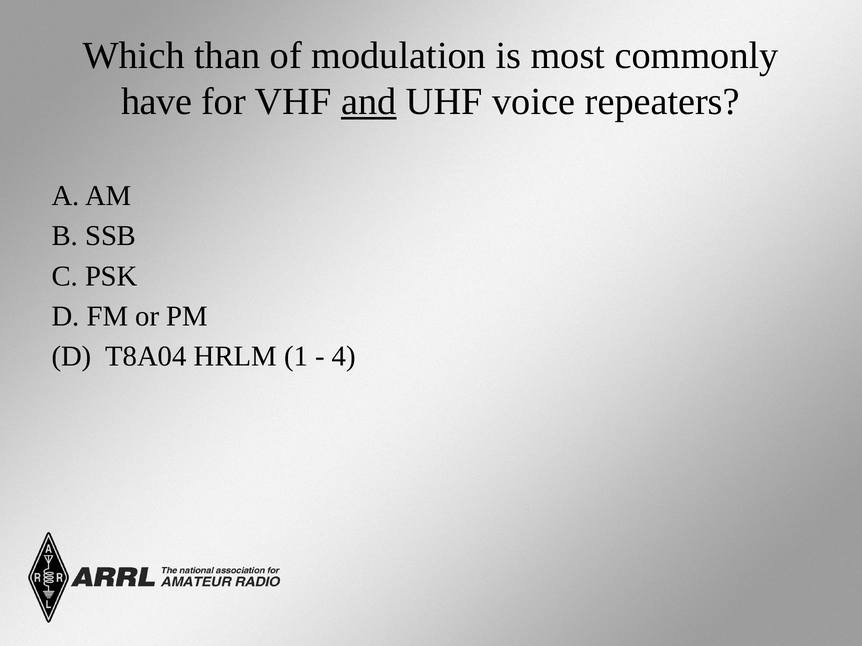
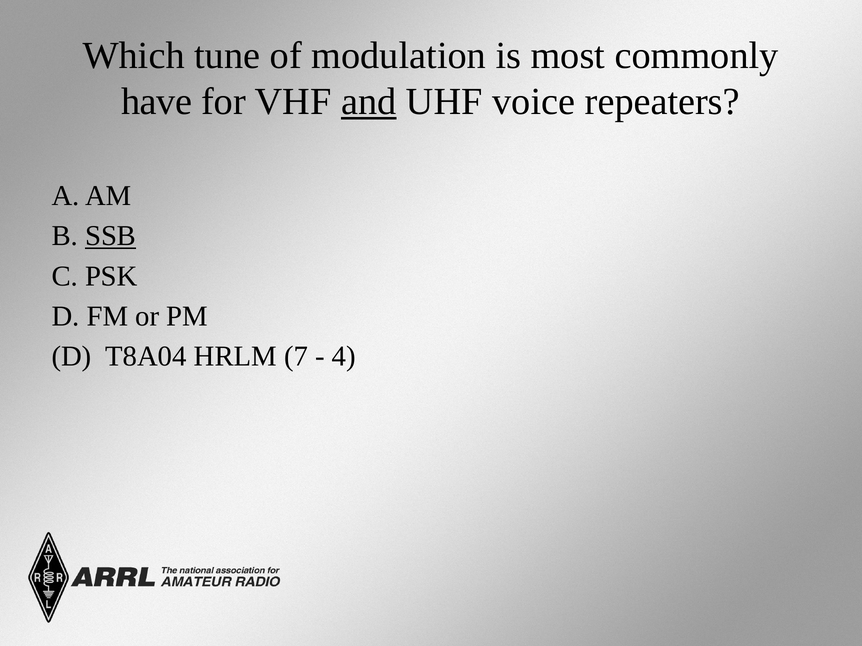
than: than -> tune (227, 56)
SSB underline: none -> present (111, 236)
1: 1 -> 7 (296, 357)
